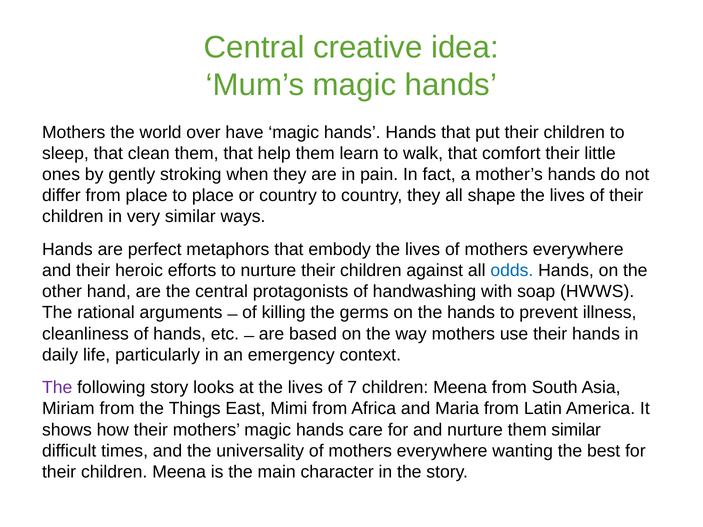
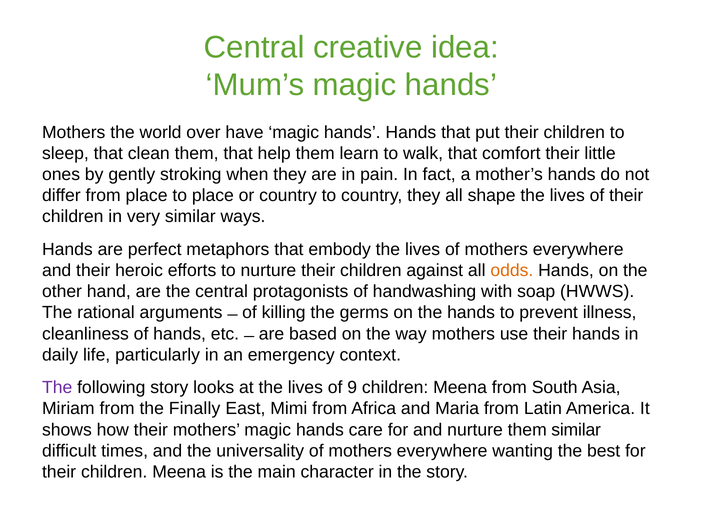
odds colour: blue -> orange (512, 271)
7: 7 -> 9 (352, 388)
Things: Things -> Finally (195, 409)
